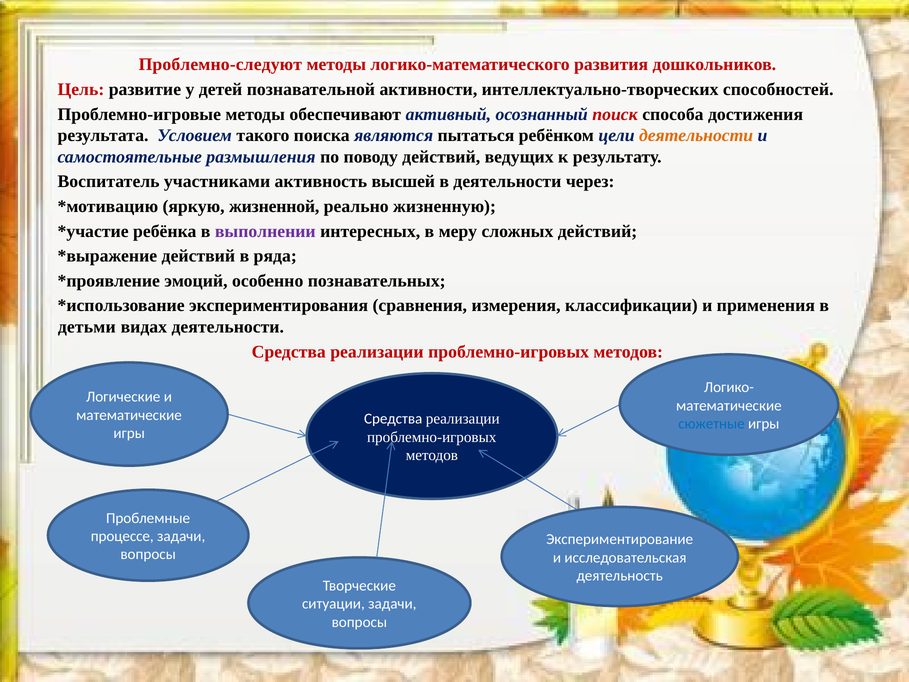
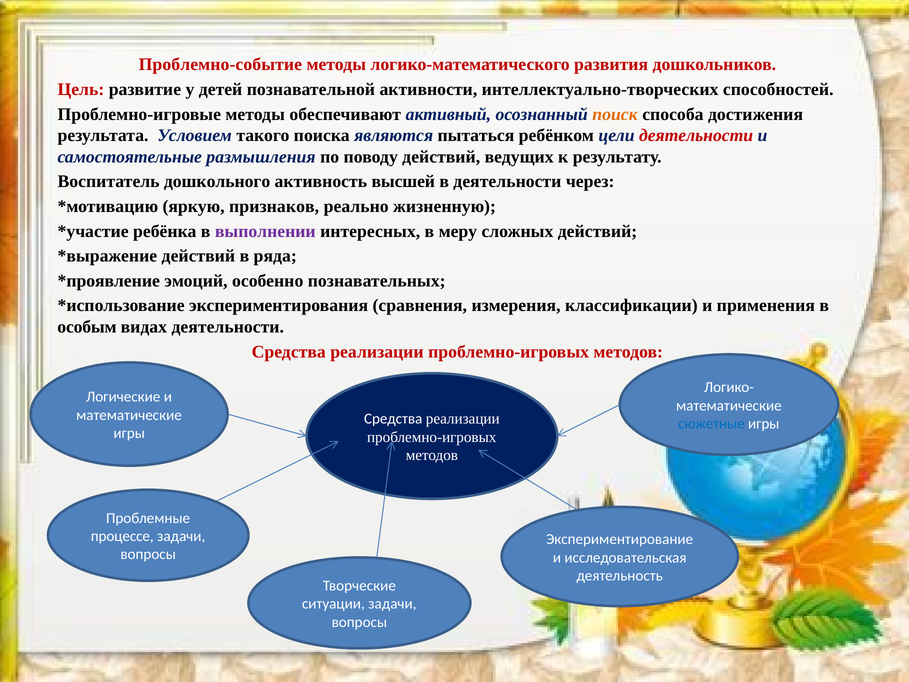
Проблемно-следуют: Проблемно-следуют -> Проблемно-событие (220, 65)
поиск colour: red -> orange (615, 114)
деятельности colour: orange -> red (696, 135)
участниками: участниками -> дошкольного (217, 182)
жизненной: жизненной -> признаков (274, 206)
детьми: детьми -> особым (87, 327)
